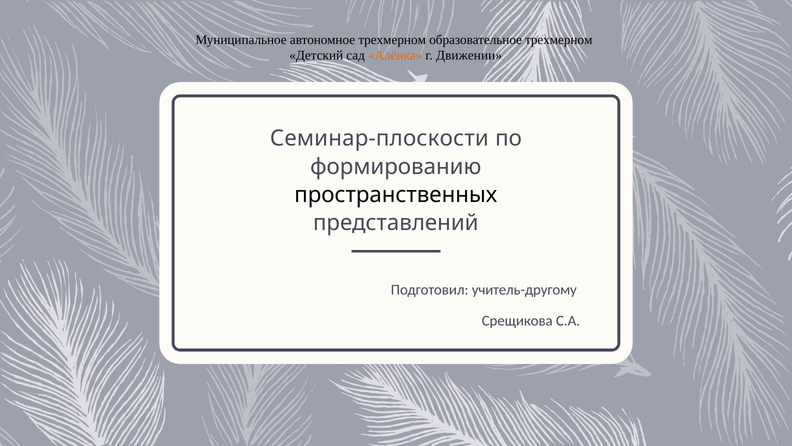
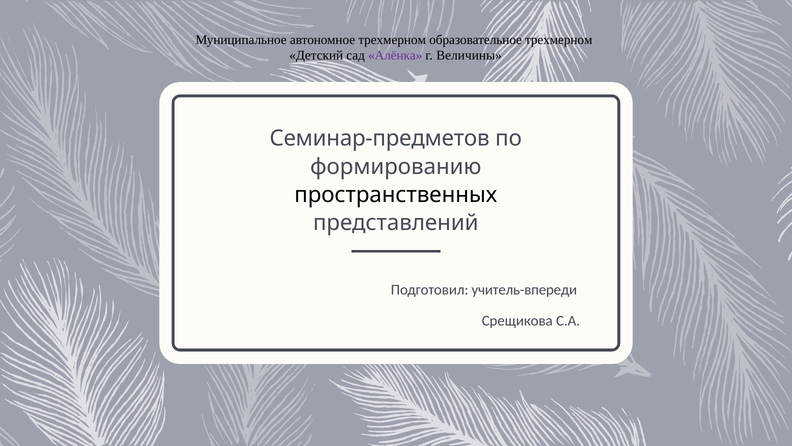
Алёнка colour: orange -> purple (395, 56)
Движении: Движении -> Величины (469, 56)
Семинар-плоскости: Семинар-плоскости -> Семинар-предметов (380, 138)
учитель-другому: учитель-другому -> учитель-впереди (524, 290)
